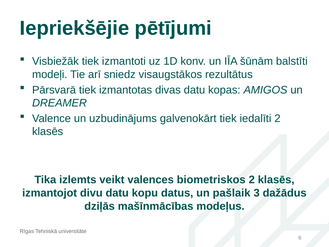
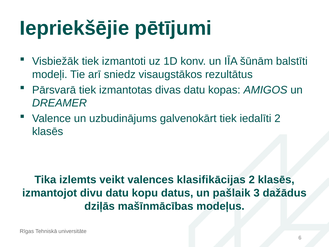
biometriskos: biometriskos -> klasifikācijas (211, 180)
